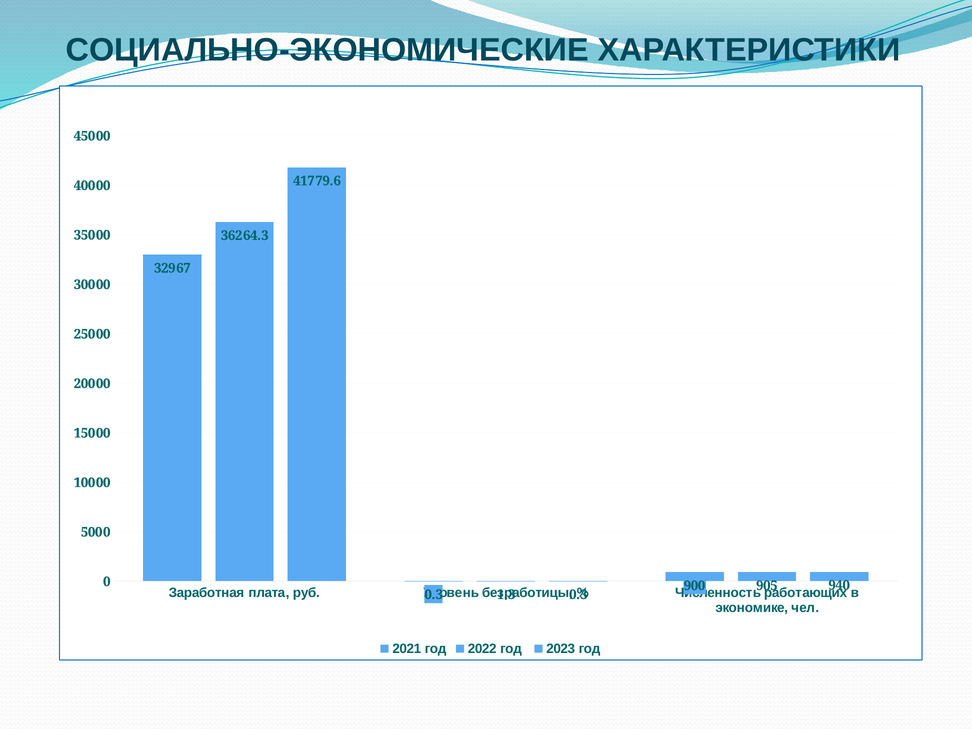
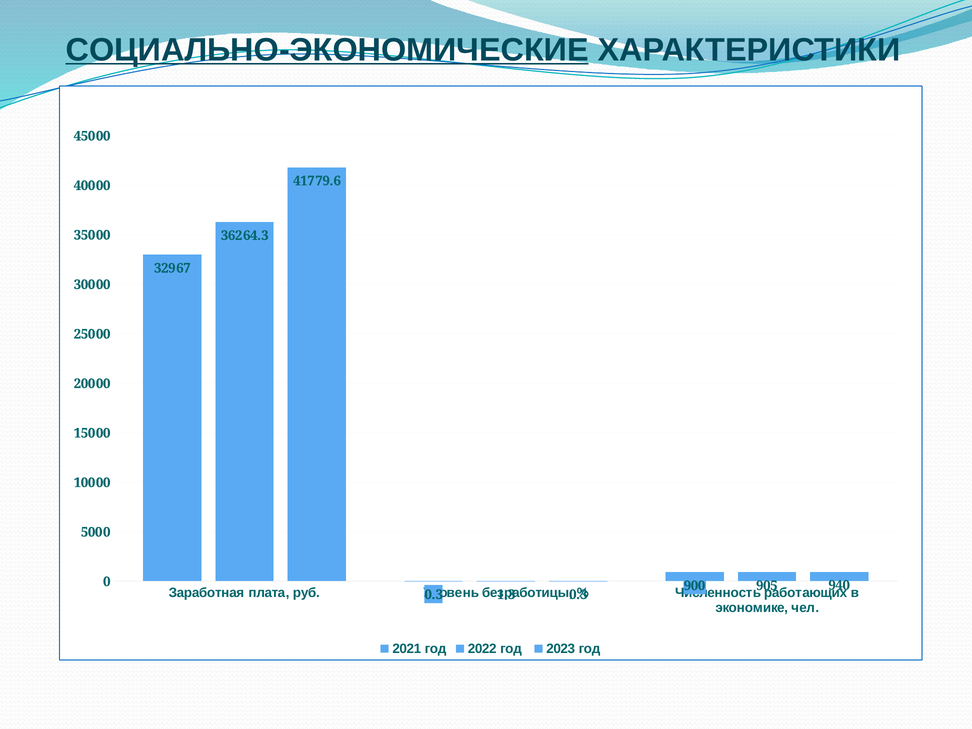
СОЦИАЛЬНО-ЭКОНОМИЧЕСКИЕ underline: none -> present (327, 50)
